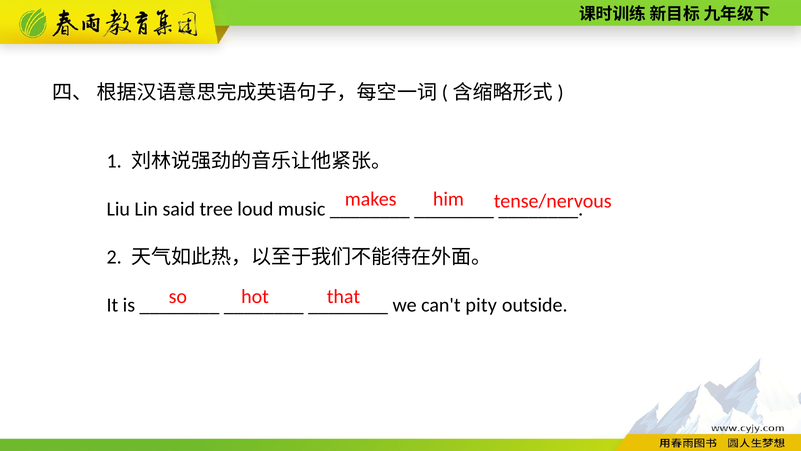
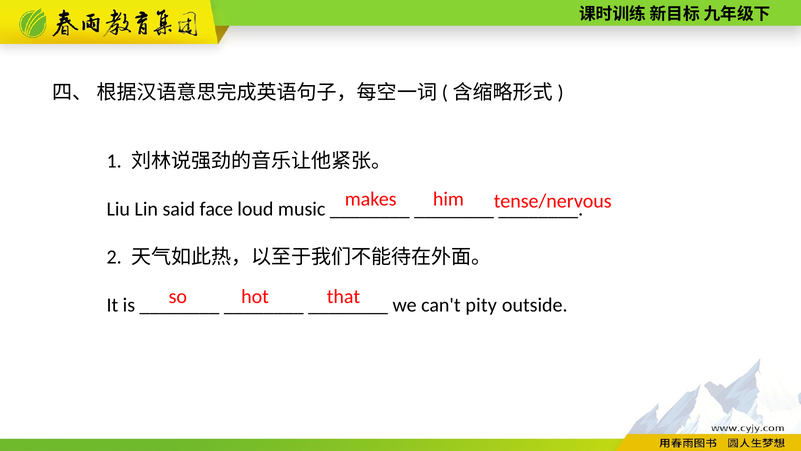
tree: tree -> face (216, 209)
